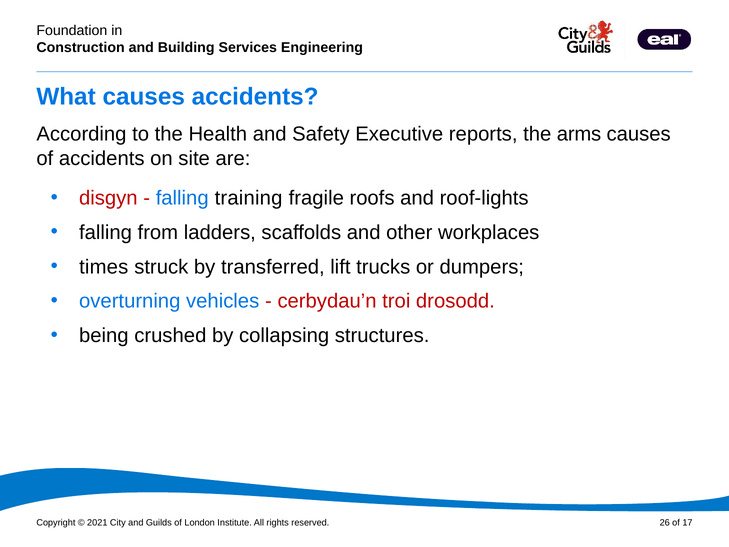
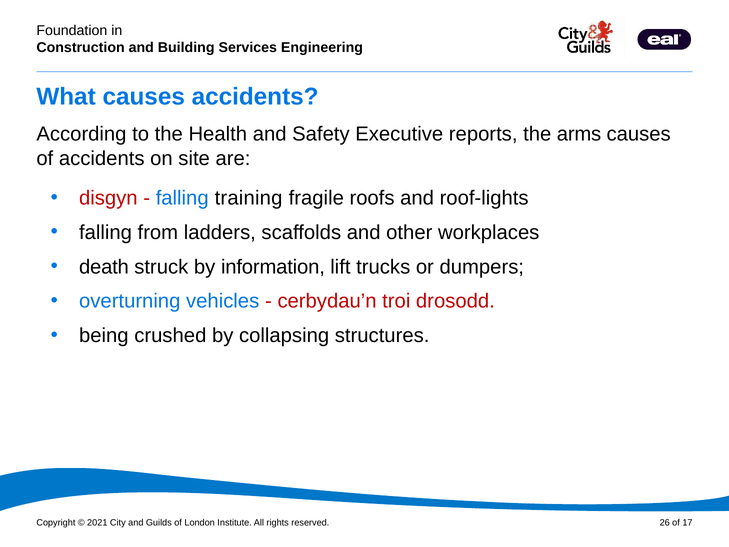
times: times -> death (104, 267)
transferred: transferred -> information (273, 267)
